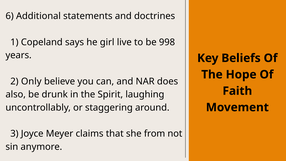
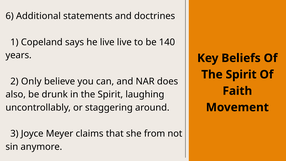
he girl: girl -> live (107, 42)
998: 998 -> 140 (167, 42)
Hope: Hope -> Spirit (241, 74)
